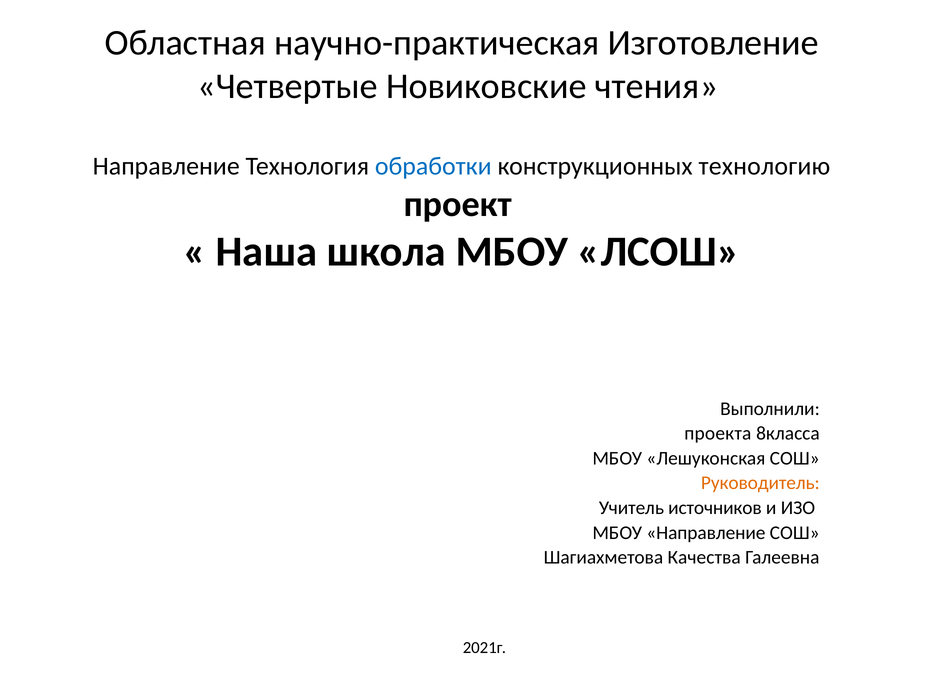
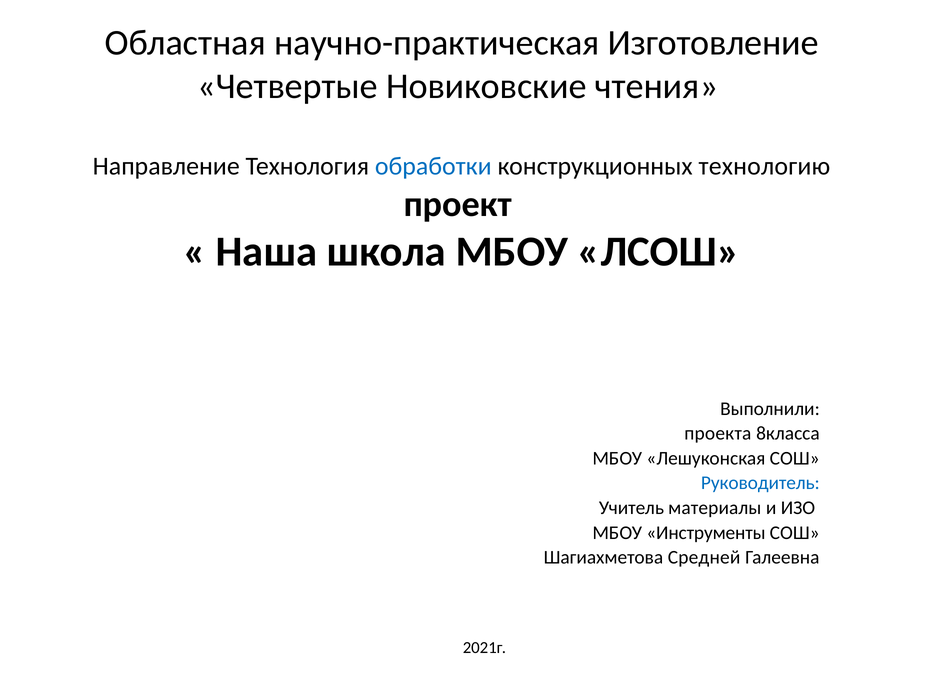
Руководитель colour: orange -> blue (760, 483)
источников: источников -> материалы (715, 508)
МБОУ Направление: Направление -> Инструменты (706, 533)
Качества: Качества -> Средней (704, 558)
